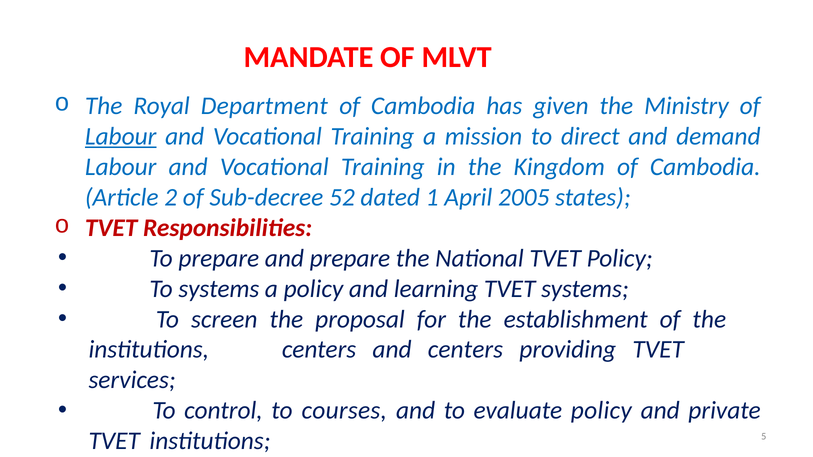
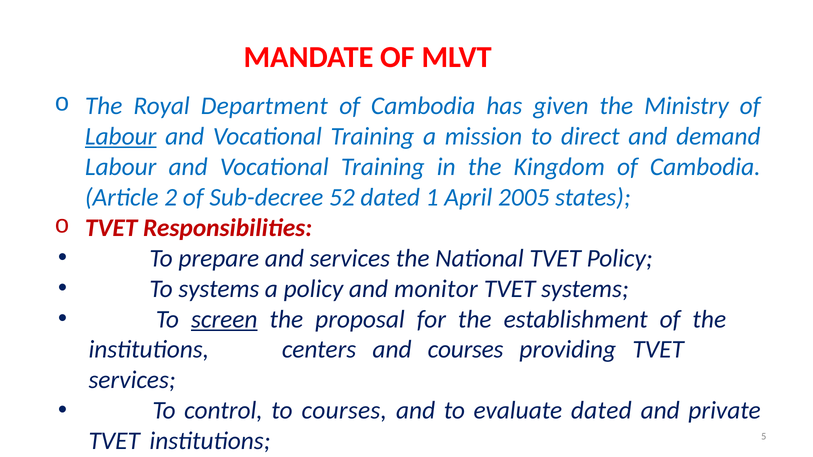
and prepare: prepare -> services (350, 258)
learning: learning -> monitor (436, 289)
screen underline: none -> present (224, 319)
and centers: centers -> courses (466, 350)
evaluate policy: policy -> dated (601, 411)
